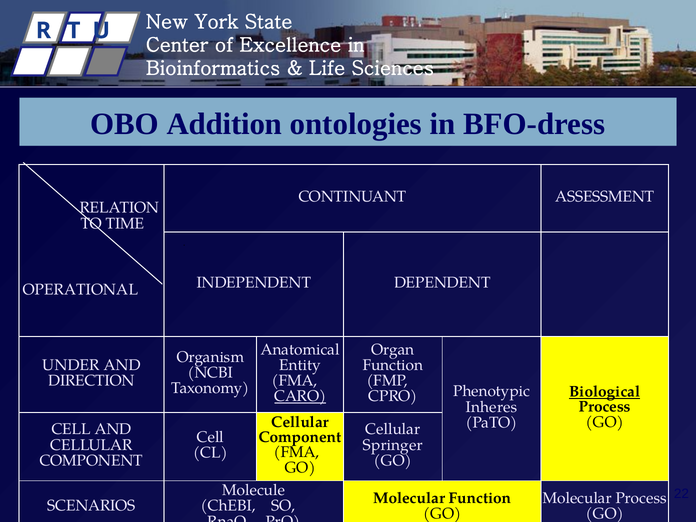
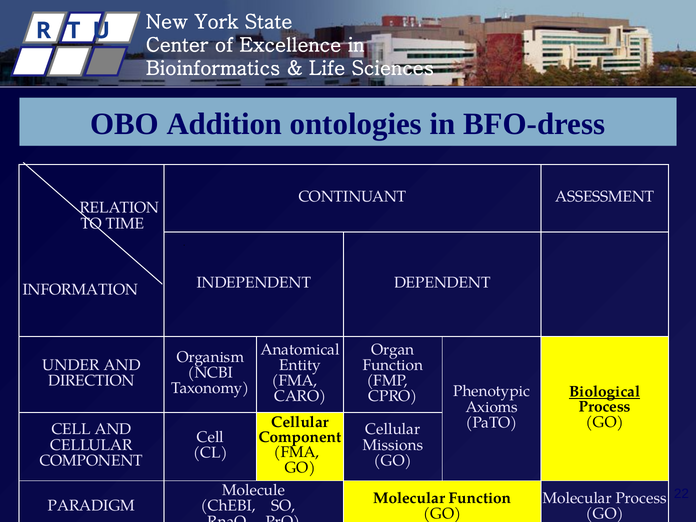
OPERATIONAL: OPERATIONAL -> INFORMATION (80, 290)
CARO underline: present -> none (300, 396)
Inheres: Inheres -> Axioms (492, 407)
Springer: Springer -> Missions (393, 445)
SCENARIOS: SCENARIOS -> PARADIGM (91, 506)
